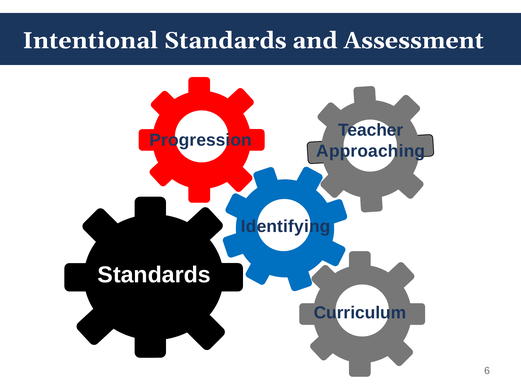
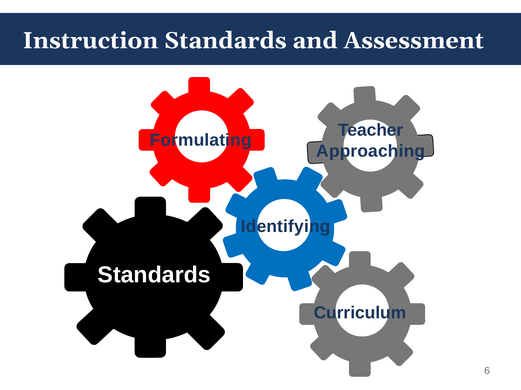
Intentional: Intentional -> Instruction (90, 41)
Progression: Progression -> Formulating (201, 140)
